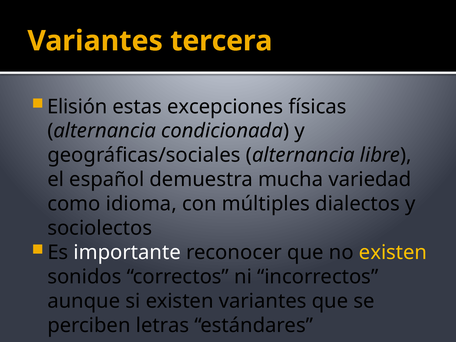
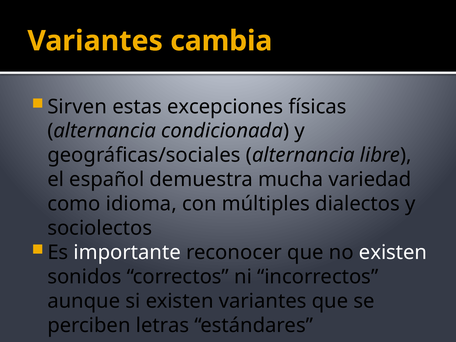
tercera: tercera -> cambia (221, 41)
Elisión: Elisión -> Sirven (77, 107)
existen colour: yellow -> white (393, 253)
